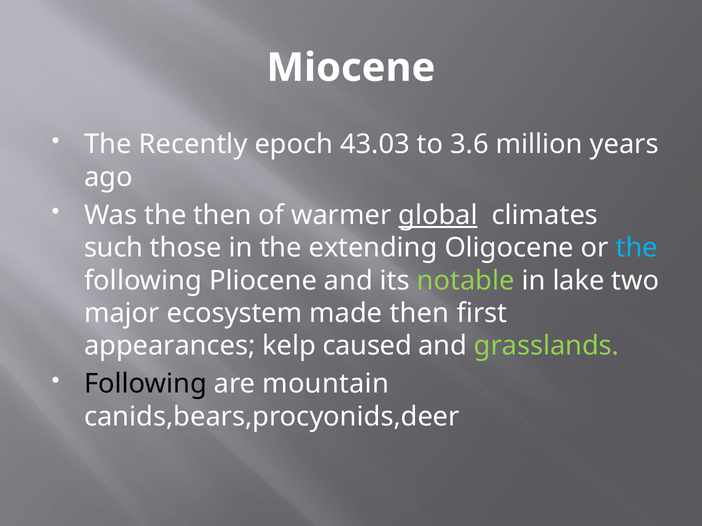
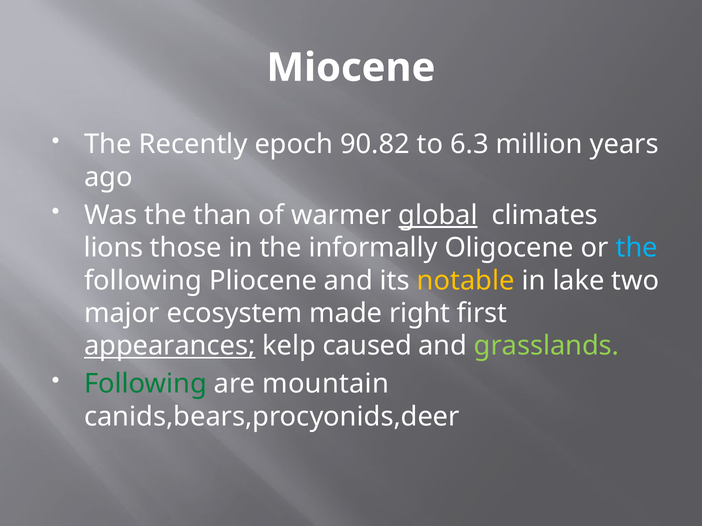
43.03: 43.03 -> 90.82 (375, 145)
3.6: 3.6 -> 6.3 (470, 145)
the then: then -> than (222, 215)
such: such -> lions (114, 248)
extending: extending -> informally (373, 248)
notable colour: light green -> yellow (466, 281)
made then: then -> right (420, 313)
appearances underline: none -> present (170, 346)
Following colour: black -> green (146, 384)
